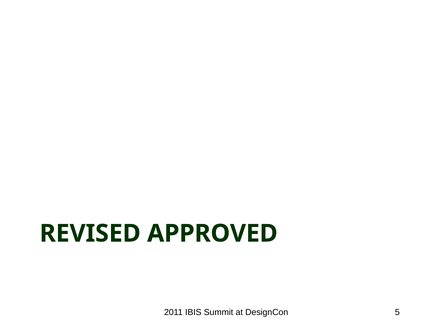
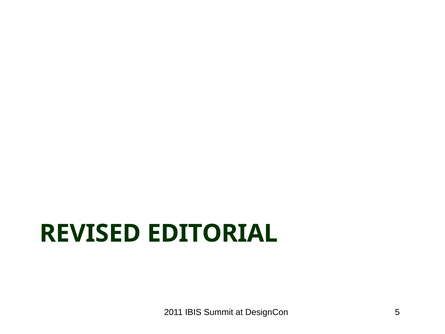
APPROVED: APPROVED -> EDITORIAL (212, 233)
